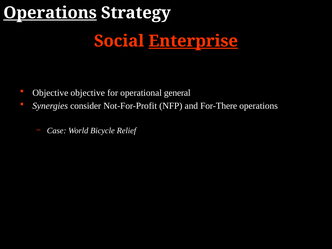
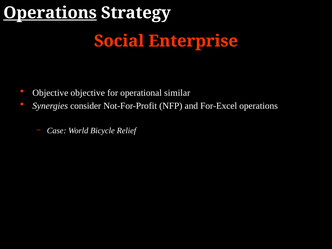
Enterprise underline: present -> none (193, 41)
general: general -> similar (177, 93)
For-There: For-There -> For-Excel (219, 106)
